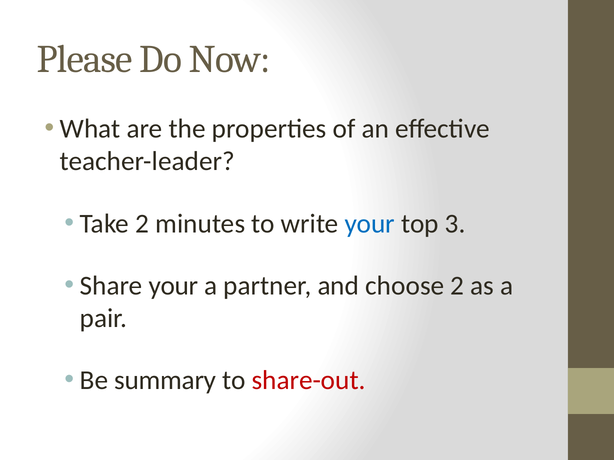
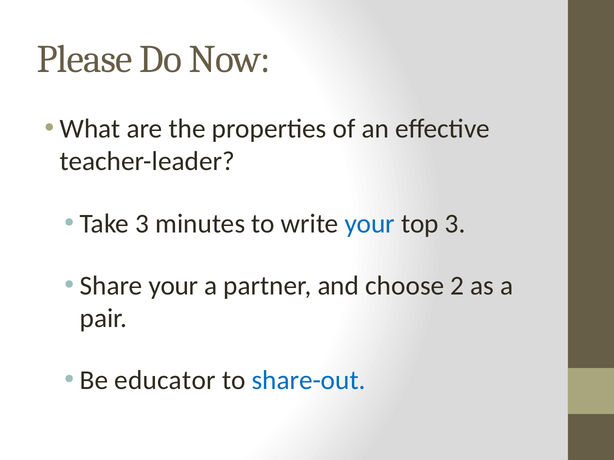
Take 2: 2 -> 3 (142, 224)
summary: summary -> educator (165, 381)
share-out colour: red -> blue (309, 381)
